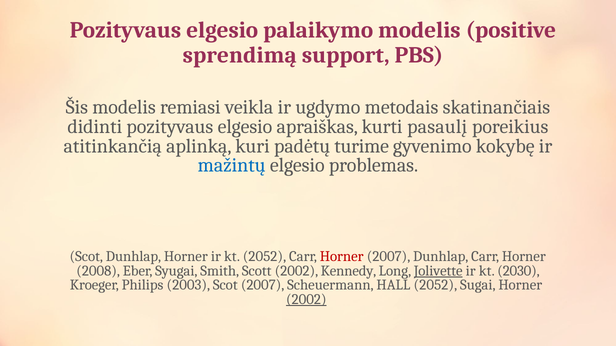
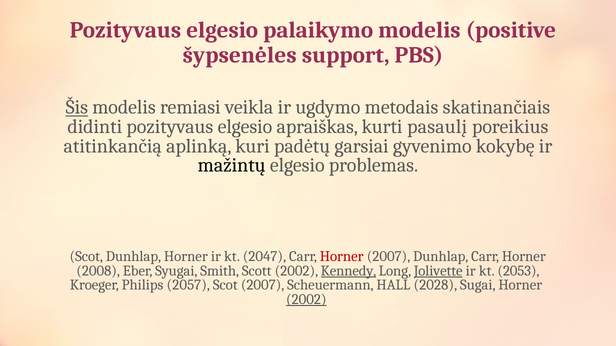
sprendimą: sprendimą -> šypsenėles (240, 55)
Šis underline: none -> present (77, 107)
turime: turime -> garsiai (362, 146)
mažintų colour: blue -> black (232, 166)
kt 2052: 2052 -> 2047 (264, 257)
Kennedy underline: none -> present (348, 271)
2030: 2030 -> 2053 (518, 271)
2003: 2003 -> 2057 (188, 285)
HALL 2052: 2052 -> 2028 (435, 285)
